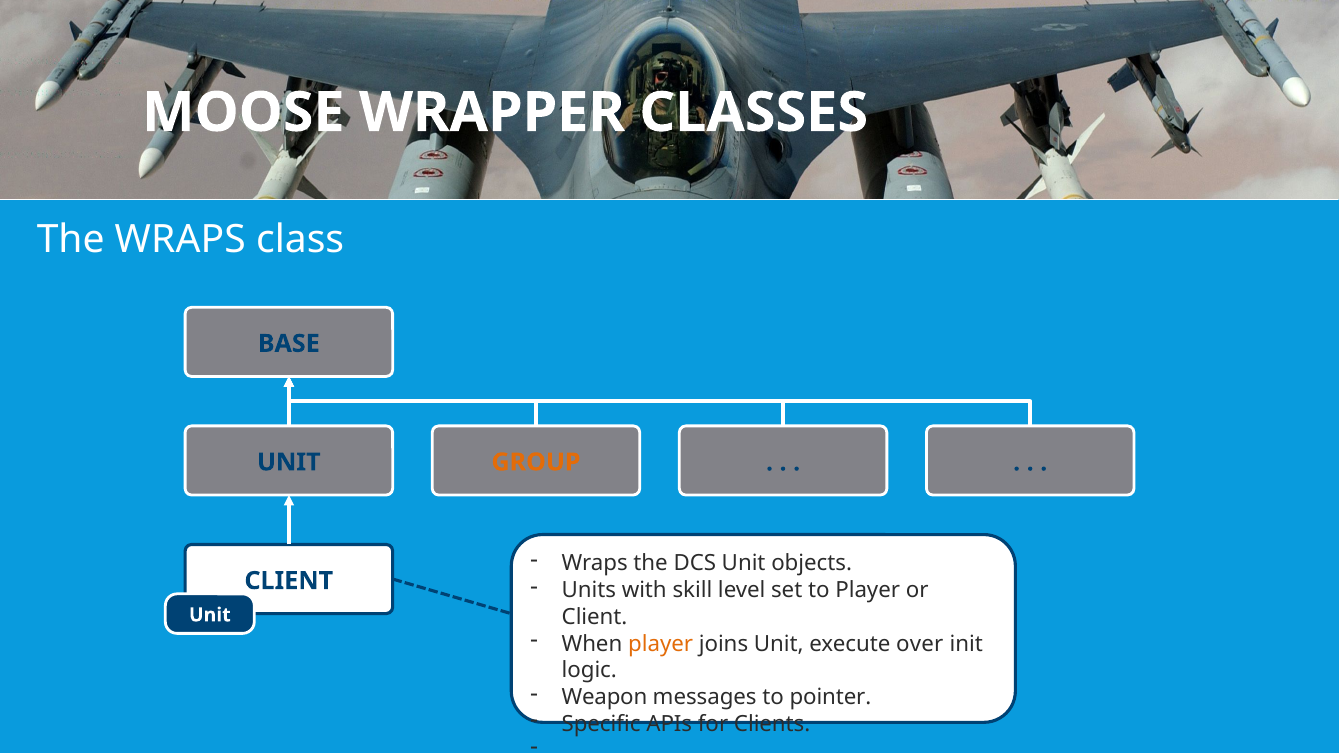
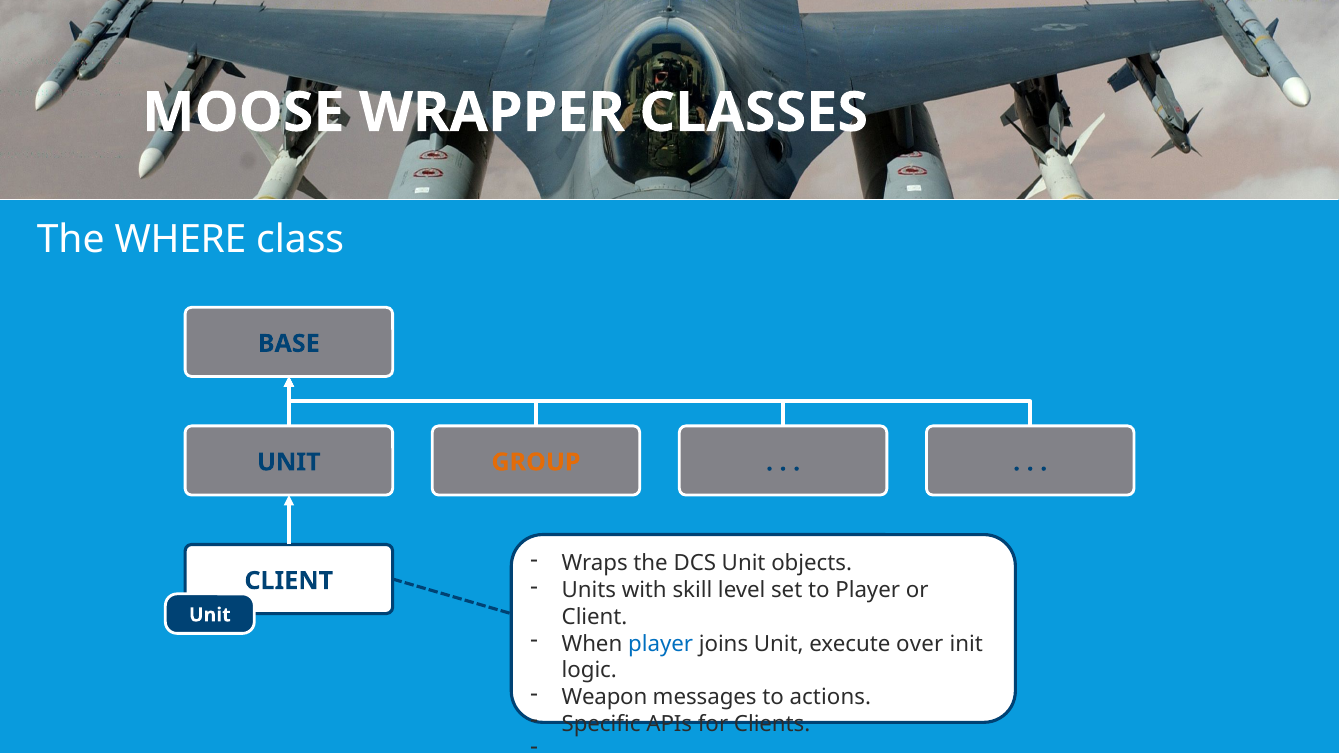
The WRAPS: WRAPS -> WHERE (181, 240)
player colour: orange -> blue (661, 644)
pointer: pointer -> actions (830, 698)
